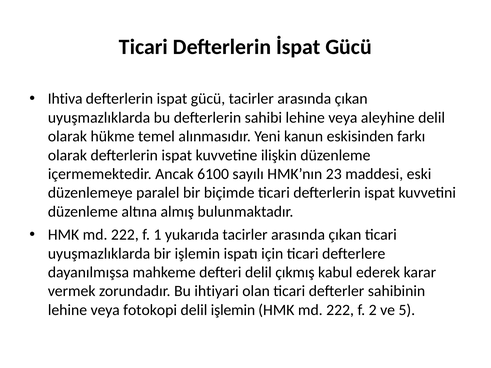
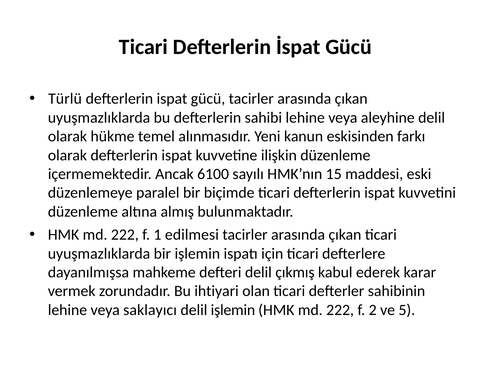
Ihtiva: Ihtiva -> Türlü (65, 99)
23: 23 -> 15 (334, 174)
yukarıda: yukarıda -> edilmesi (192, 235)
fotokopi: fotokopi -> saklayıcı (150, 310)
